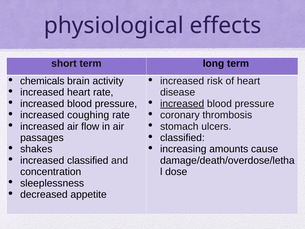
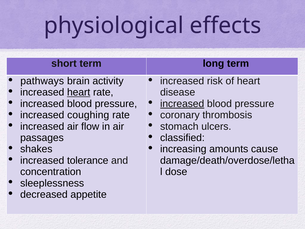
chemicals: chemicals -> pathways (42, 81)
heart underline: none -> present (79, 92)
increased classified: classified -> tolerance (88, 160)
